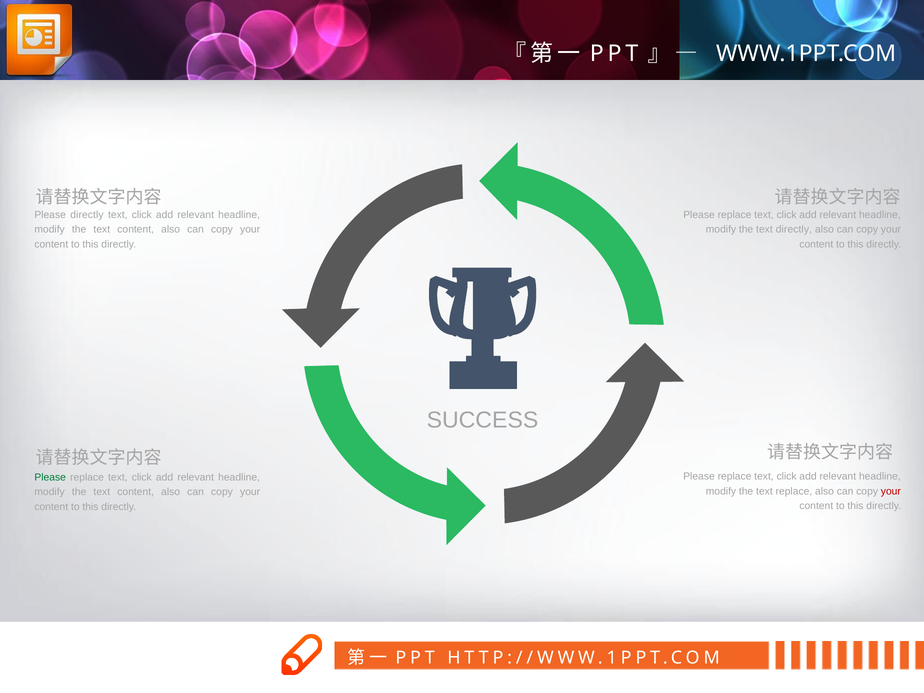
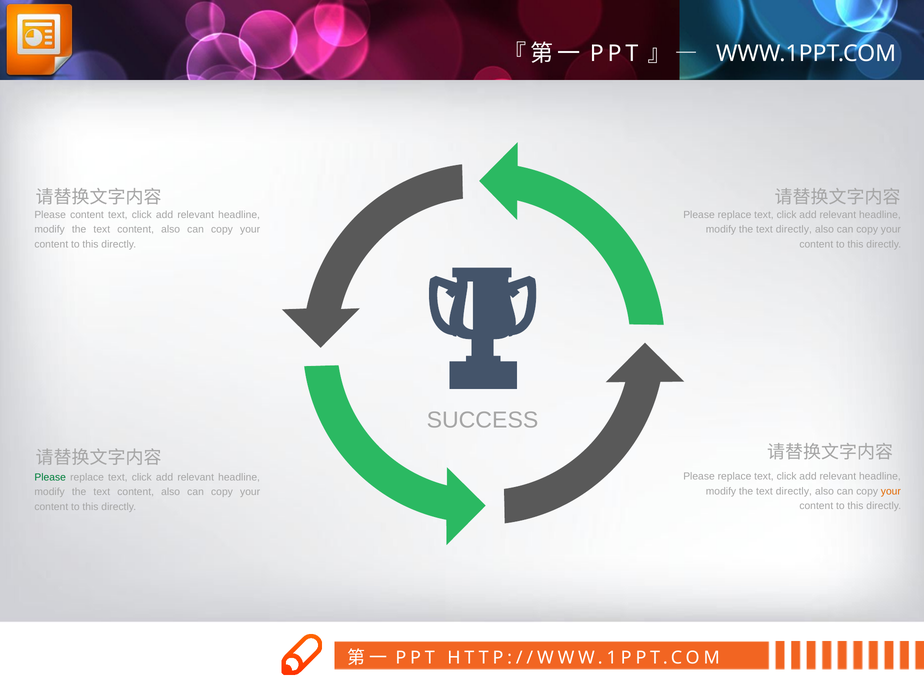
Please directly: directly -> content (87, 215)
replace: replace -> directly (794, 491)
your colour: red -> orange (891, 491)
